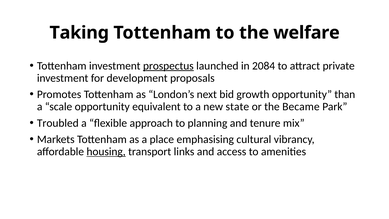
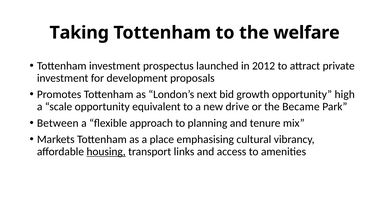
prospectus underline: present -> none (168, 66)
2084: 2084 -> 2012 (264, 66)
than: than -> high (345, 94)
state: state -> drive (237, 107)
Troubled: Troubled -> Between (58, 123)
